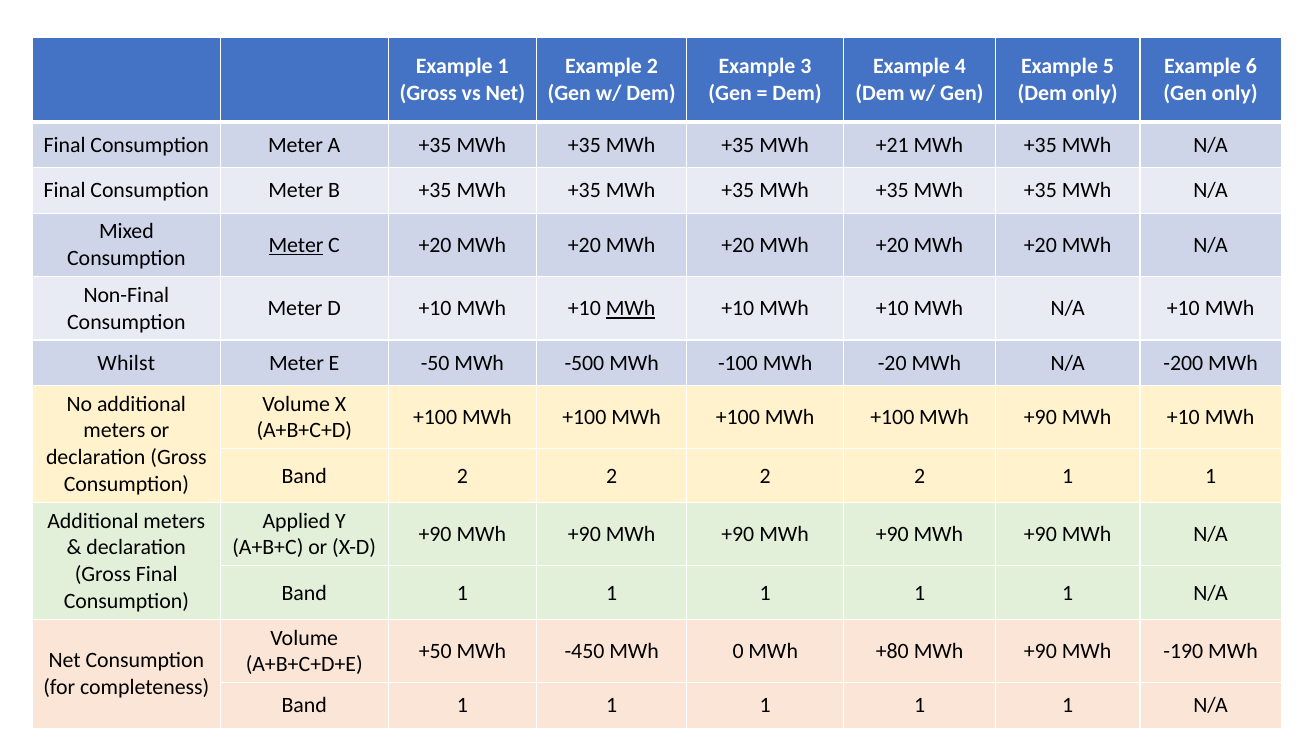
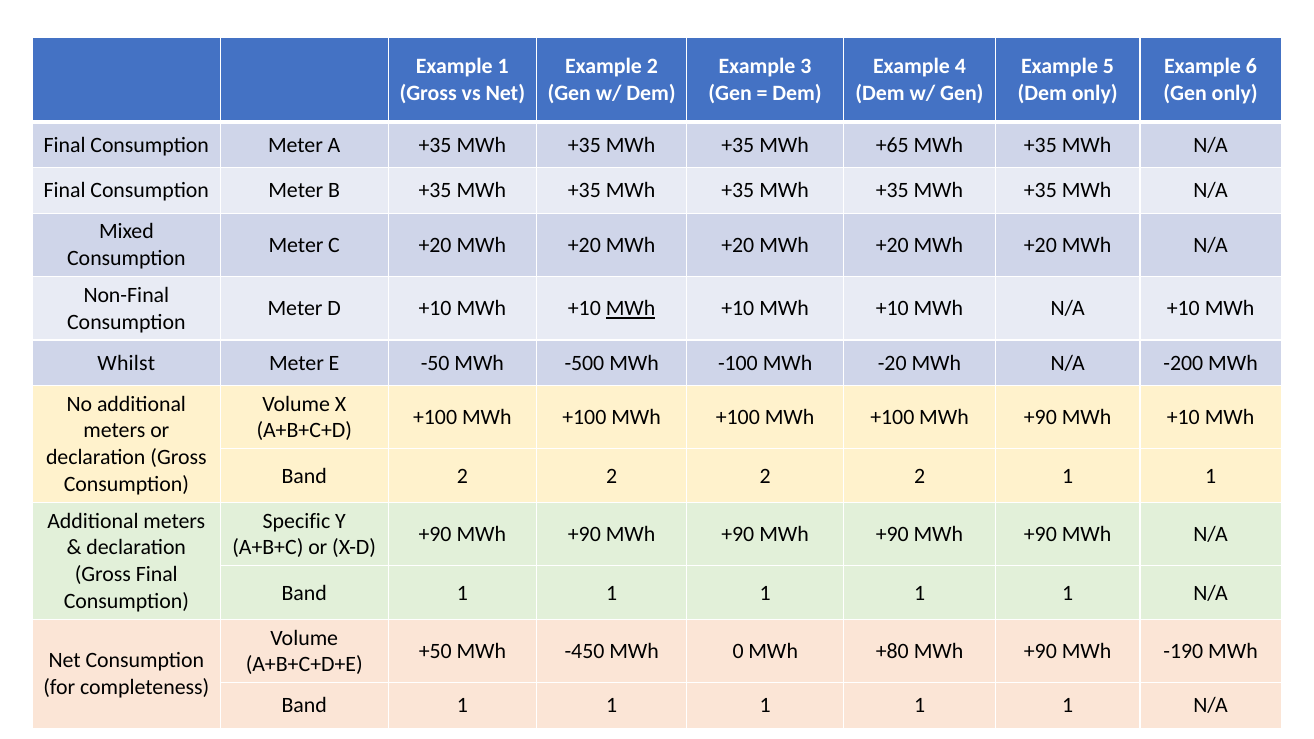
+21: +21 -> +65 (892, 145)
Meter underline: present -> none (296, 245)
Applied: Applied -> Specific (296, 521)
